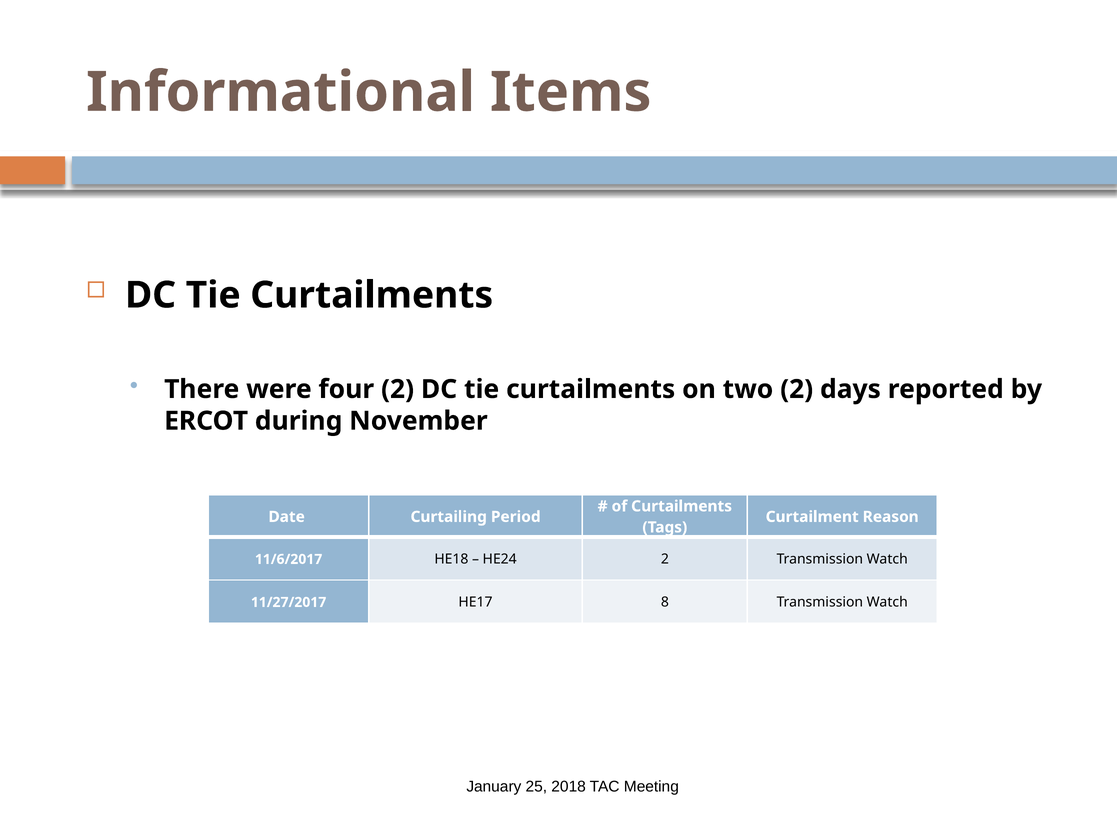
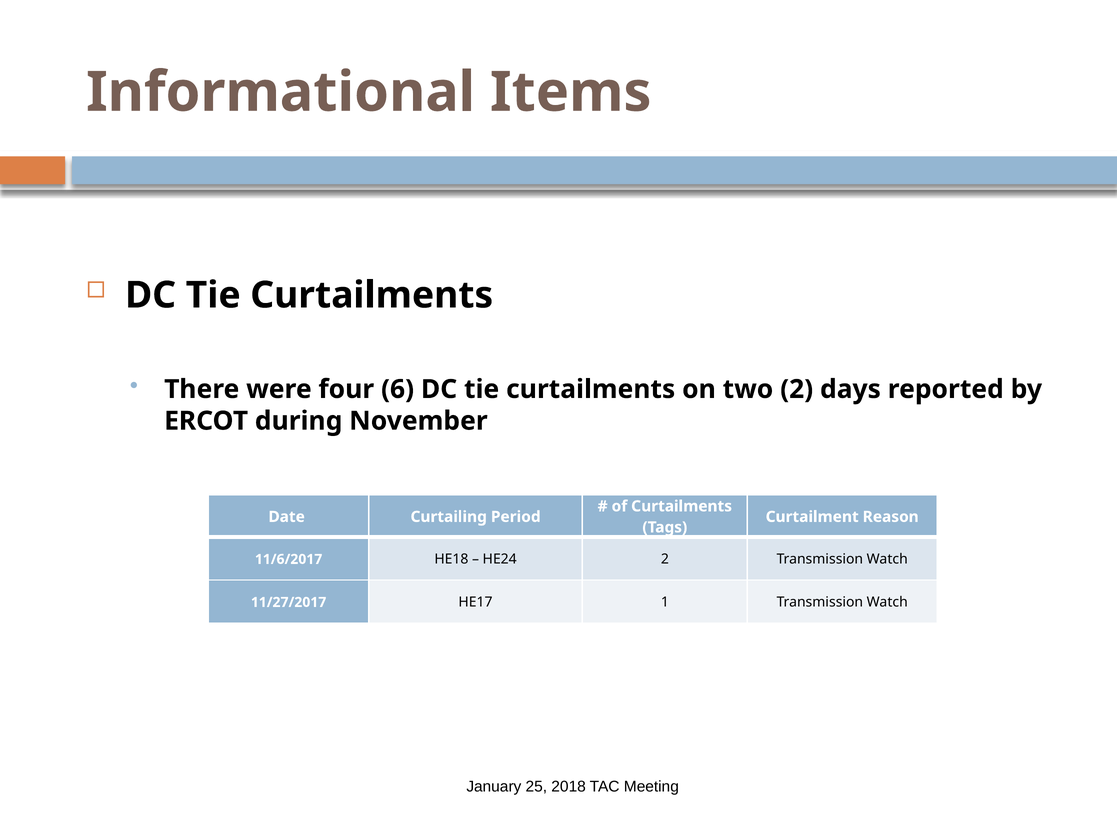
four 2: 2 -> 6 (398, 389)
8: 8 -> 1 (665, 602)
